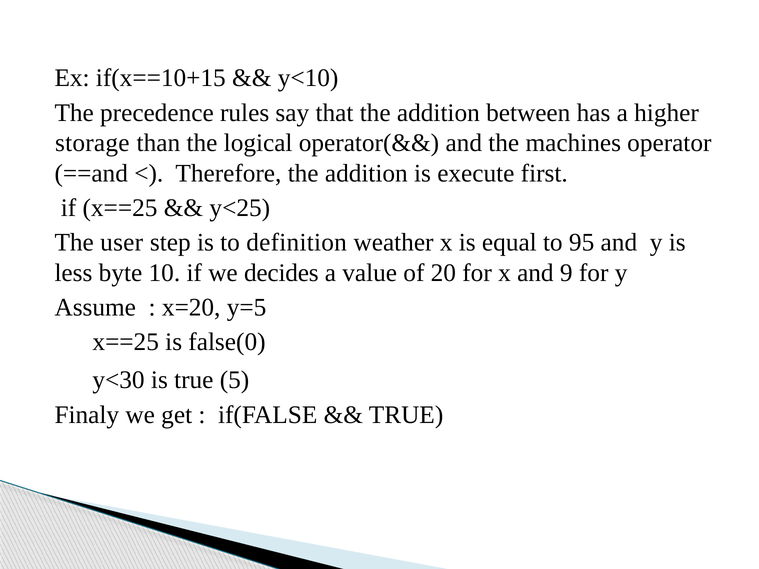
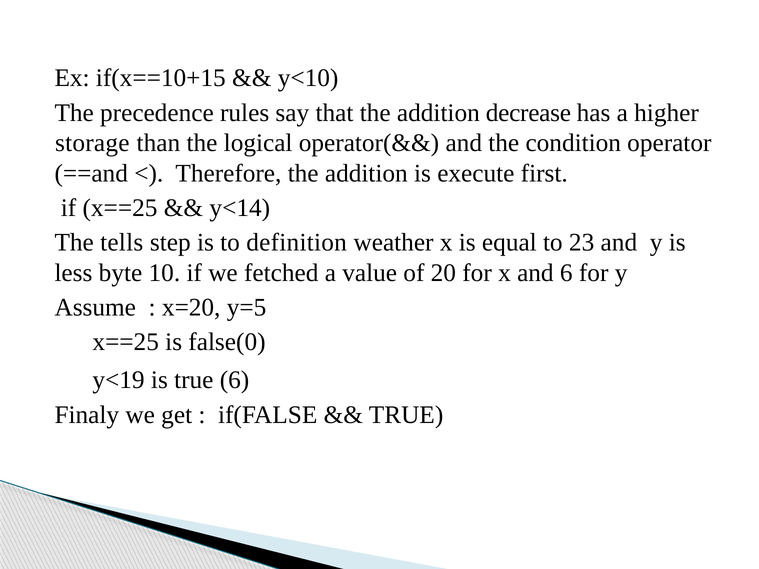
between: between -> decrease (528, 113)
machines: machines -> condition (573, 143)
y<25: y<25 -> y<14 (240, 208)
user: user -> tells (122, 243)
95: 95 -> 23 (582, 243)
decides: decides -> fetched (281, 273)
and 9: 9 -> 6 (566, 273)
y<30: y<30 -> y<19 (119, 380)
true 5: 5 -> 6 (234, 380)
